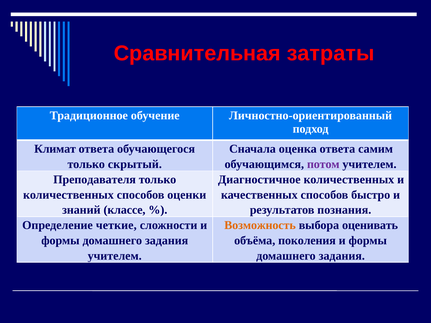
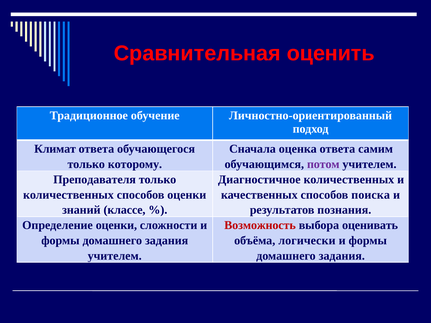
затраты: затраты -> оценить (331, 54)
скрытый: скрытый -> которому (135, 164)
быстро: быстро -> поиска (371, 195)
Определение четкие: четкие -> оценки (116, 225)
Возможность colour: orange -> red (260, 225)
поколения: поколения -> логически (307, 241)
